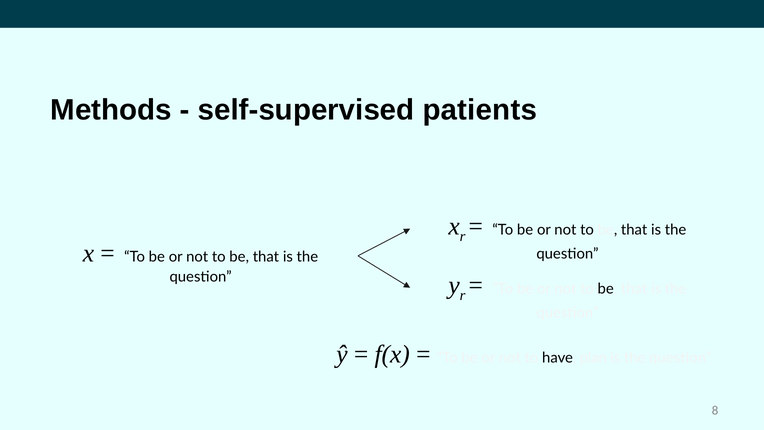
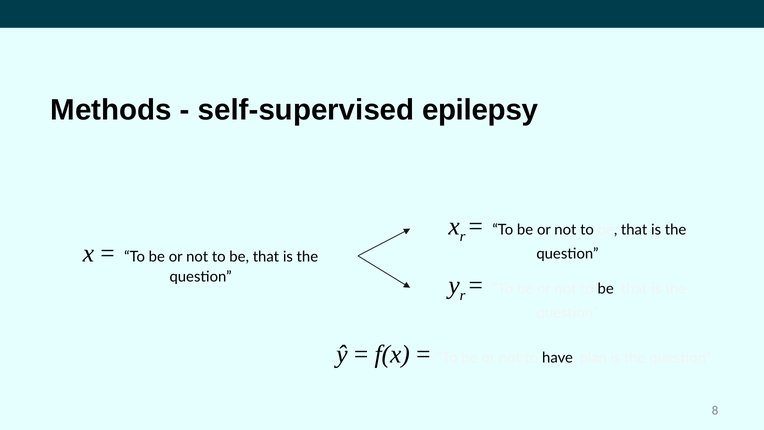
patients: patients -> epilepsy (480, 110)
